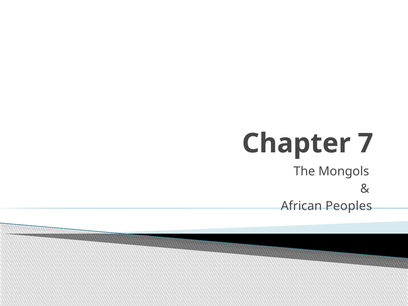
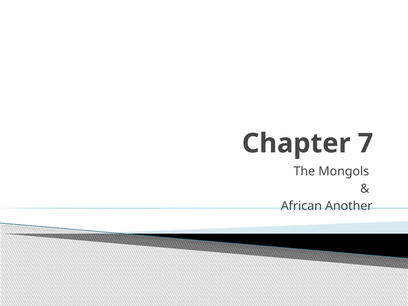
Peoples: Peoples -> Another (349, 206)
